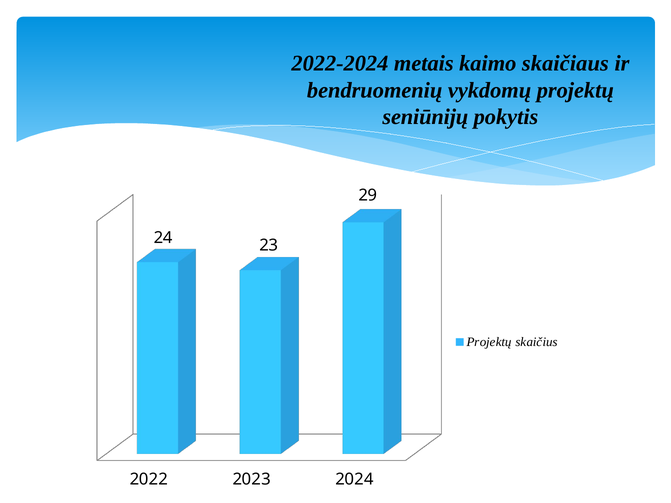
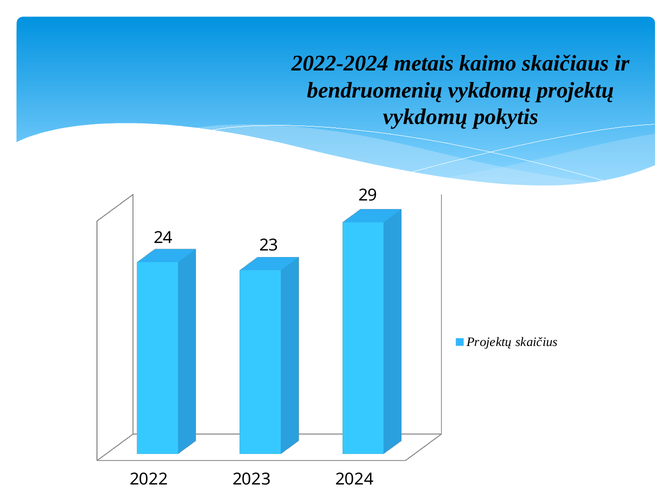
seniūnijų: seniūnijų -> vykdomų (425, 117)
